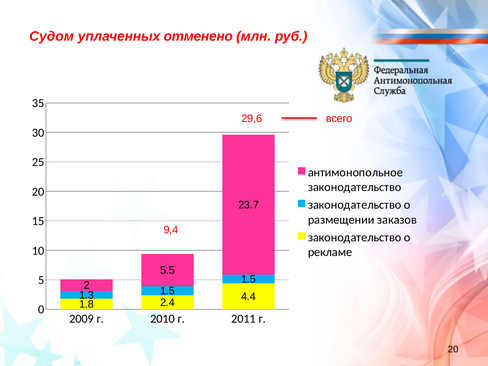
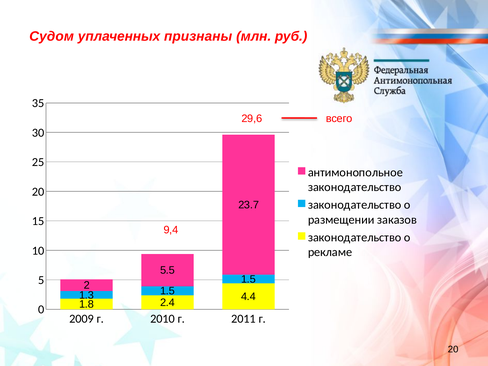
отменено: отменено -> признаны (198, 36)
